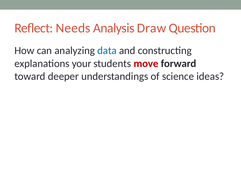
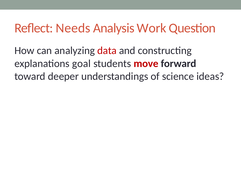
Draw: Draw -> Work (152, 28)
data colour: blue -> red (107, 51)
your: your -> goal (81, 63)
